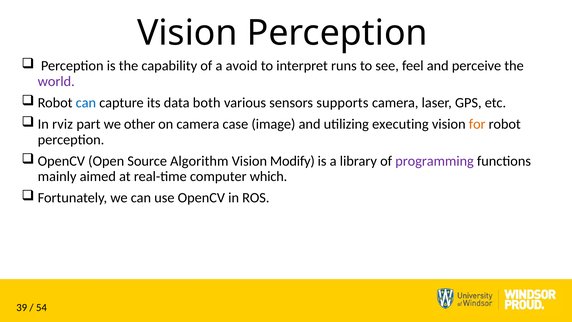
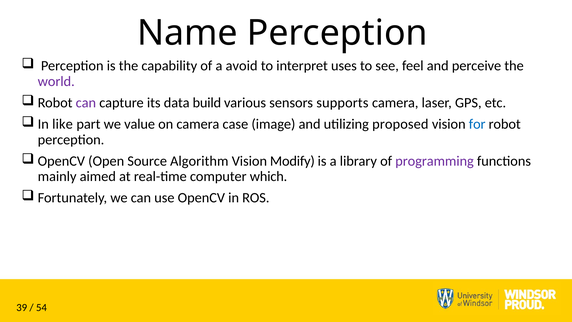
Vision: Vision -> Name (187, 33)
runs: runs -> uses (344, 66)
can colour: blue -> purple (86, 103)
both: both -> build (207, 103)
rviz: rviz -> like (63, 124)
other: other -> value (140, 124)
executing: executing -> proposed (400, 124)
for colour: orange -> blue (477, 124)
